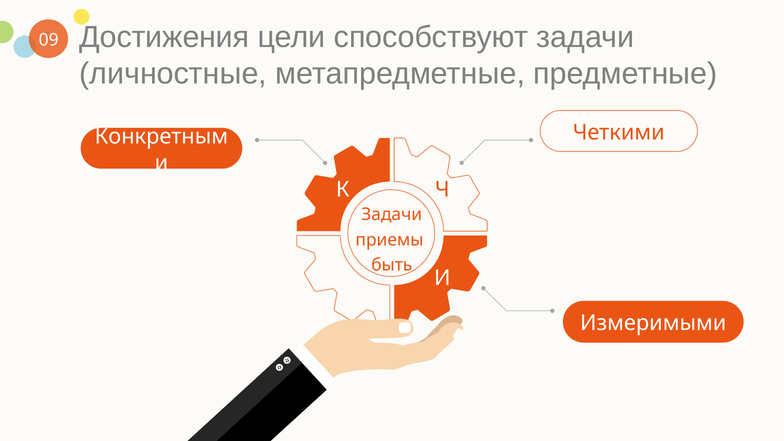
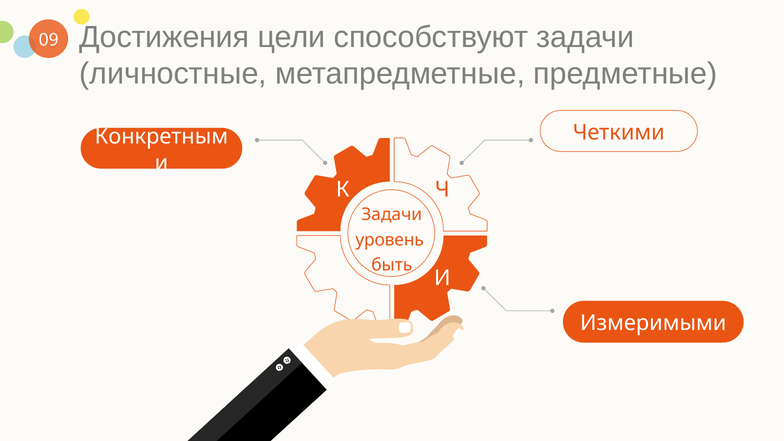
приемы: приемы -> уровень (390, 240)
